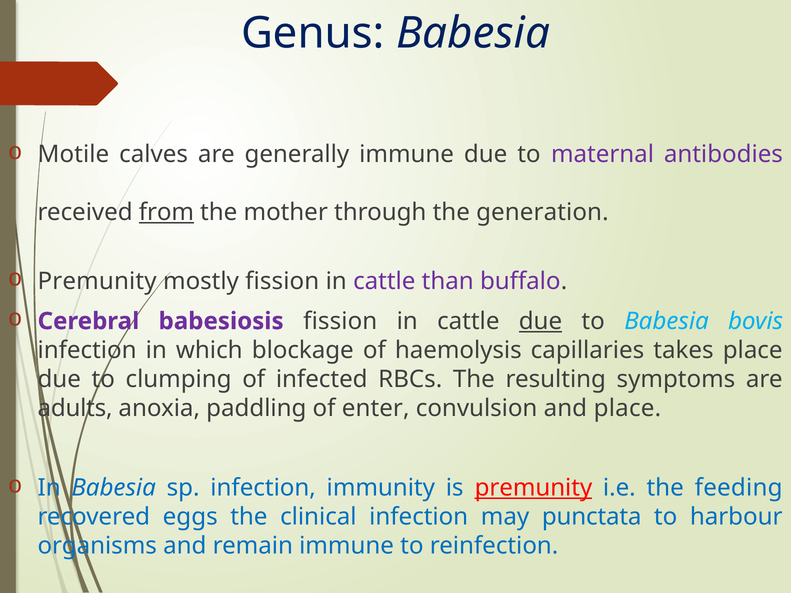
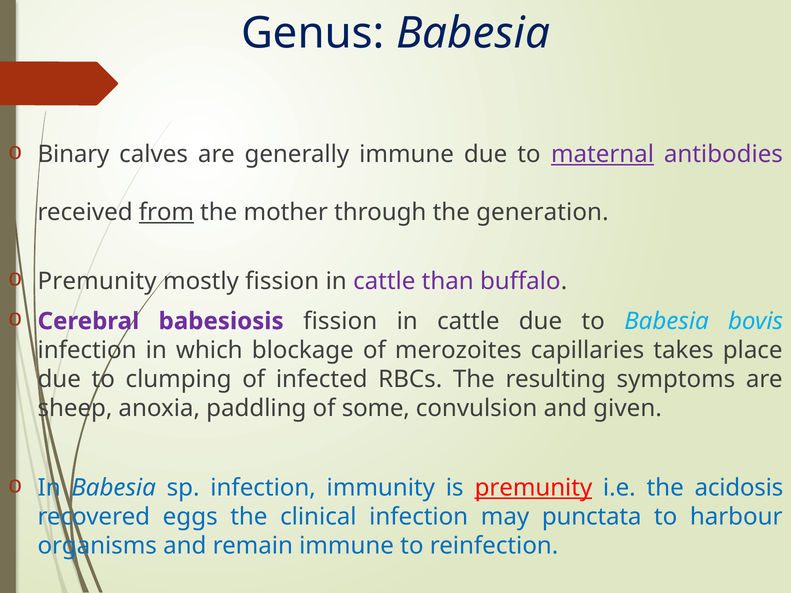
Motile: Motile -> Binary (74, 155)
maternal underline: none -> present (603, 155)
due underline: present -> none (540, 321)
haemolysis: haemolysis -> merozoites (458, 350)
adults: adults -> sheep (75, 408)
enter: enter -> some (376, 408)
and place: place -> given (628, 408)
feeding: feeding -> acidosis (739, 488)
